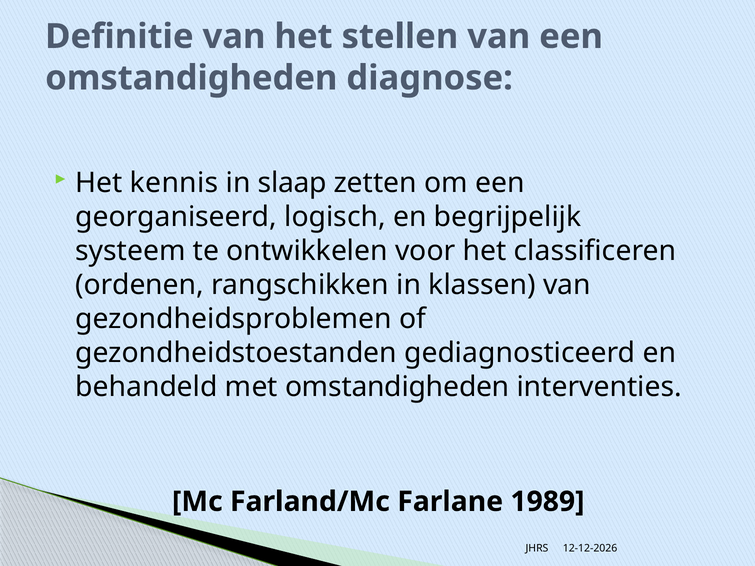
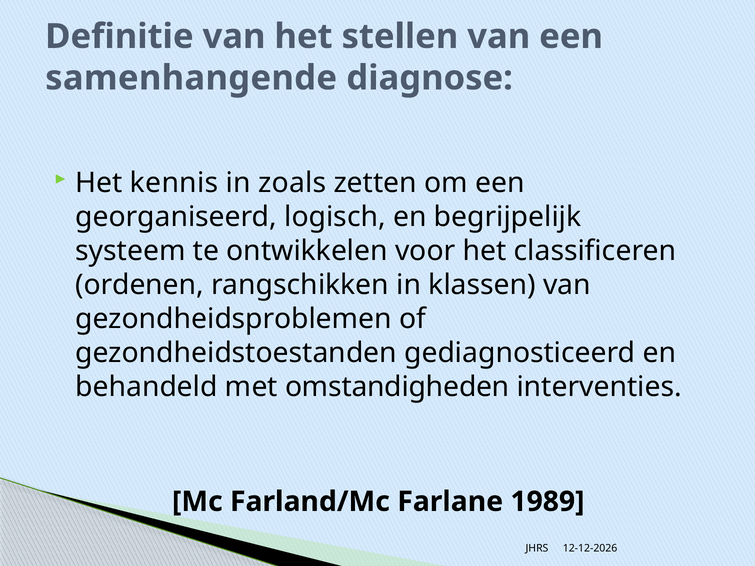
omstandigheden: omstandigheden -> samenhangende (191, 78)
slaap: slaap -> zoals (292, 183)
